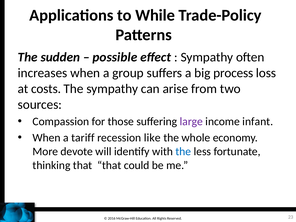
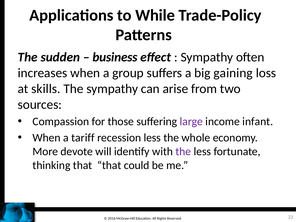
possible: possible -> business (115, 57)
process: process -> gaining (233, 73)
costs: costs -> skills (46, 89)
recession like: like -> less (152, 138)
the colour: blue -> purple (183, 151)
